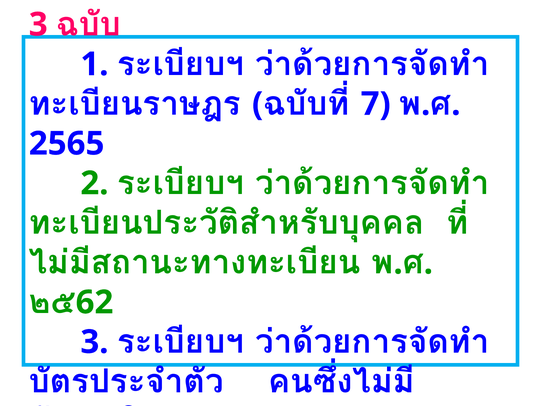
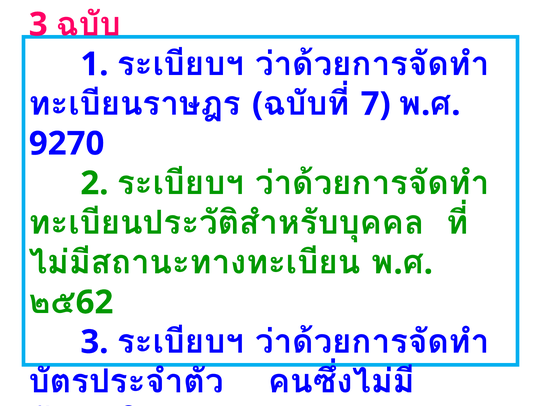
2565: 2565 -> 9270 (67, 144)
